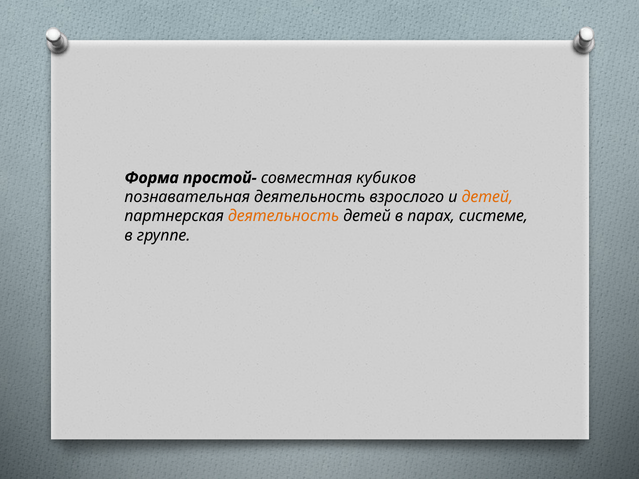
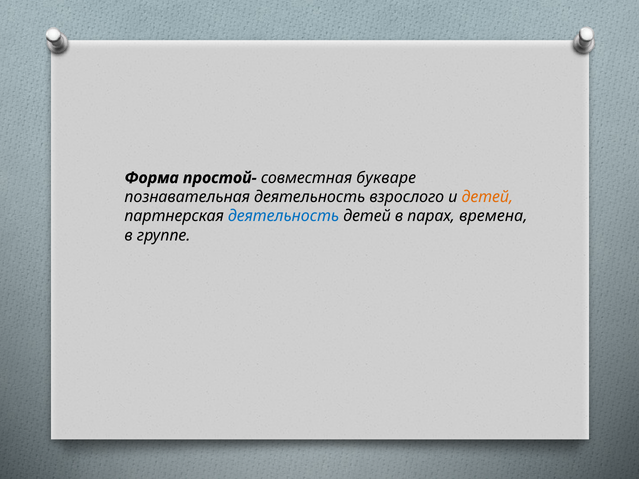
кубиков: кубиков -> букваре (386, 178)
деятельность colour: orange -> blue (284, 216)
системе: системе -> времена (493, 216)
